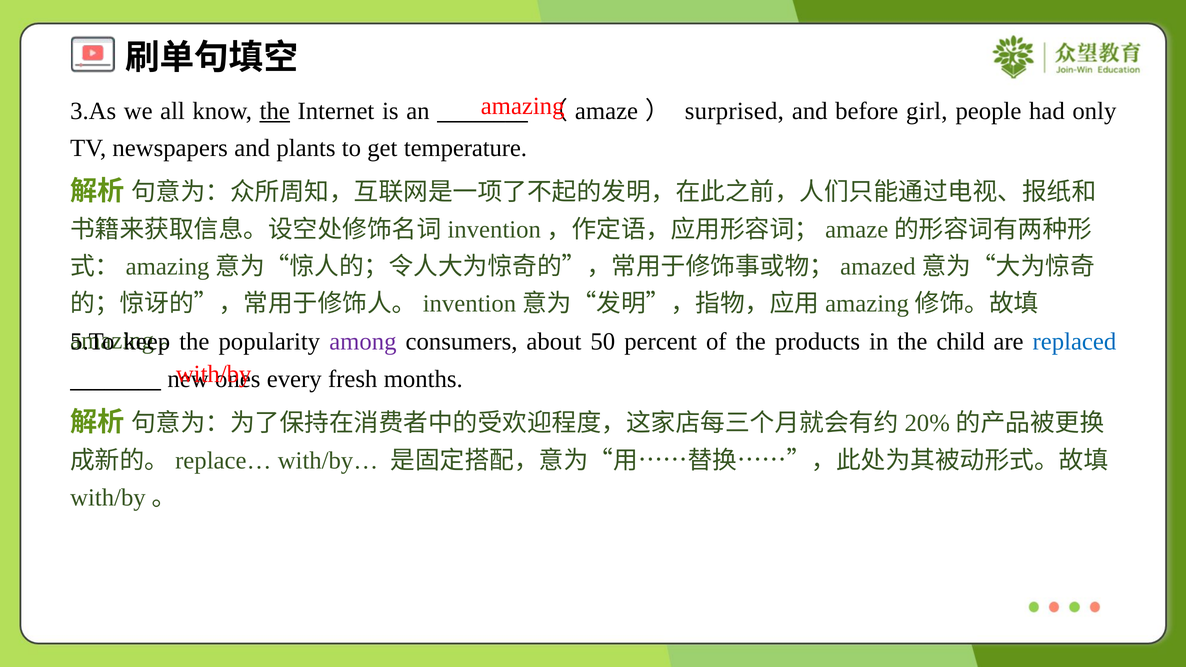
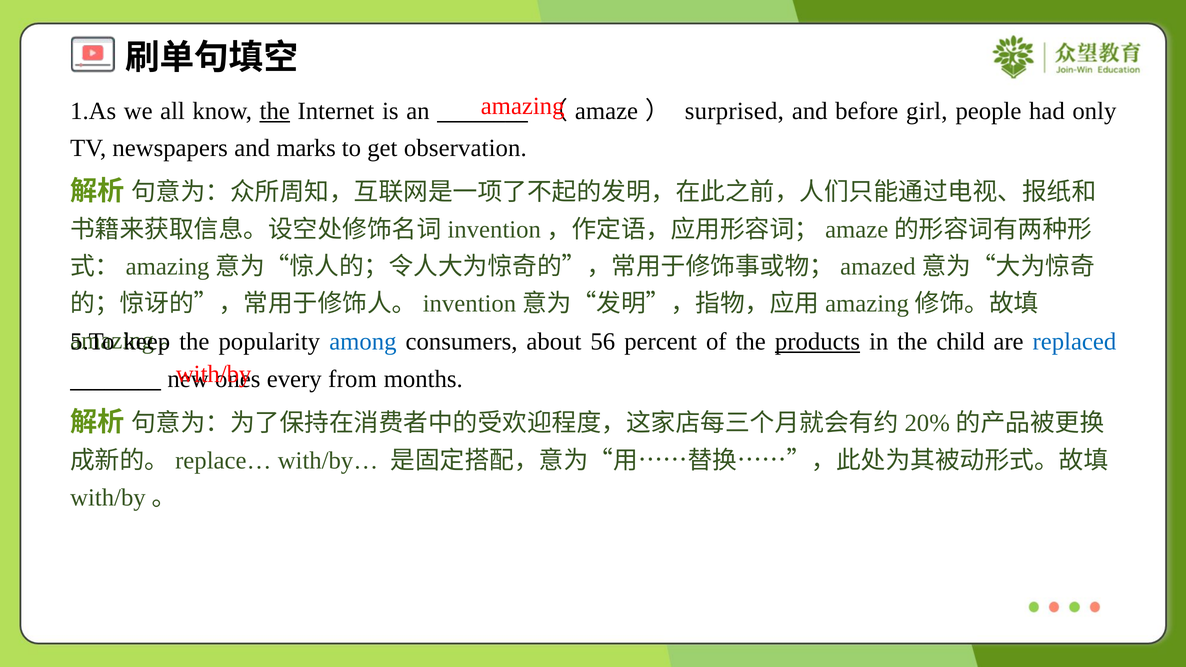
3.As: 3.As -> 1.As (93, 111)
plants: plants -> marks (306, 148)
temperature: temperature -> observation (465, 148)
among colour: purple -> blue (363, 342)
50: 50 -> 56 (603, 342)
products underline: none -> present (817, 342)
fresh: fresh -> from (353, 379)
